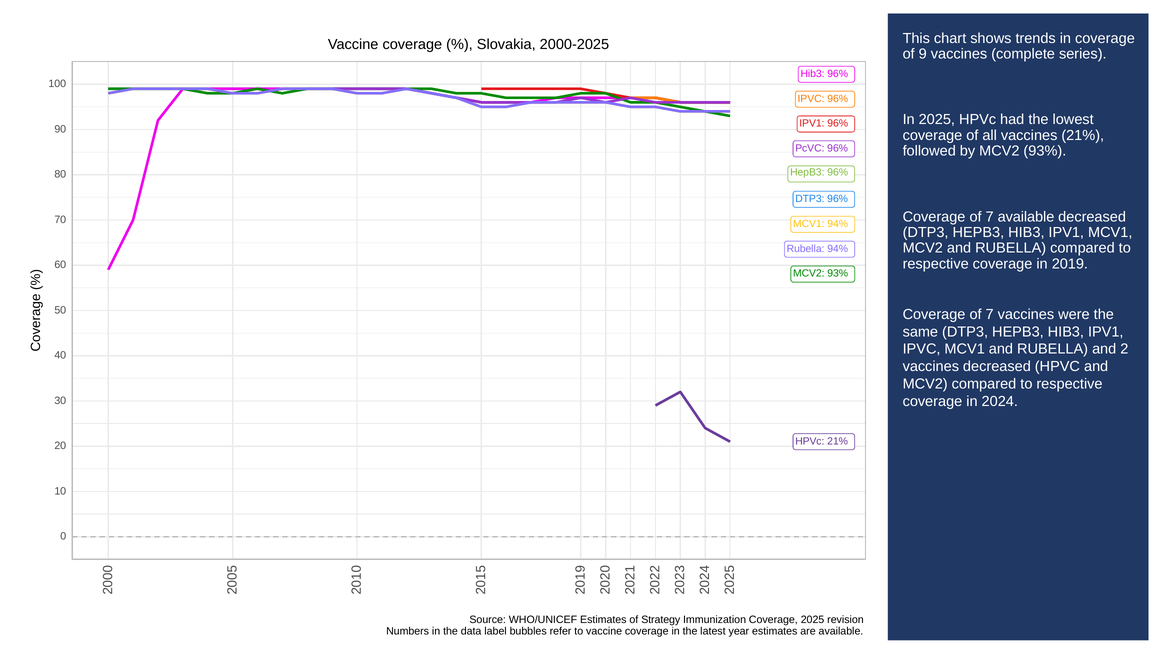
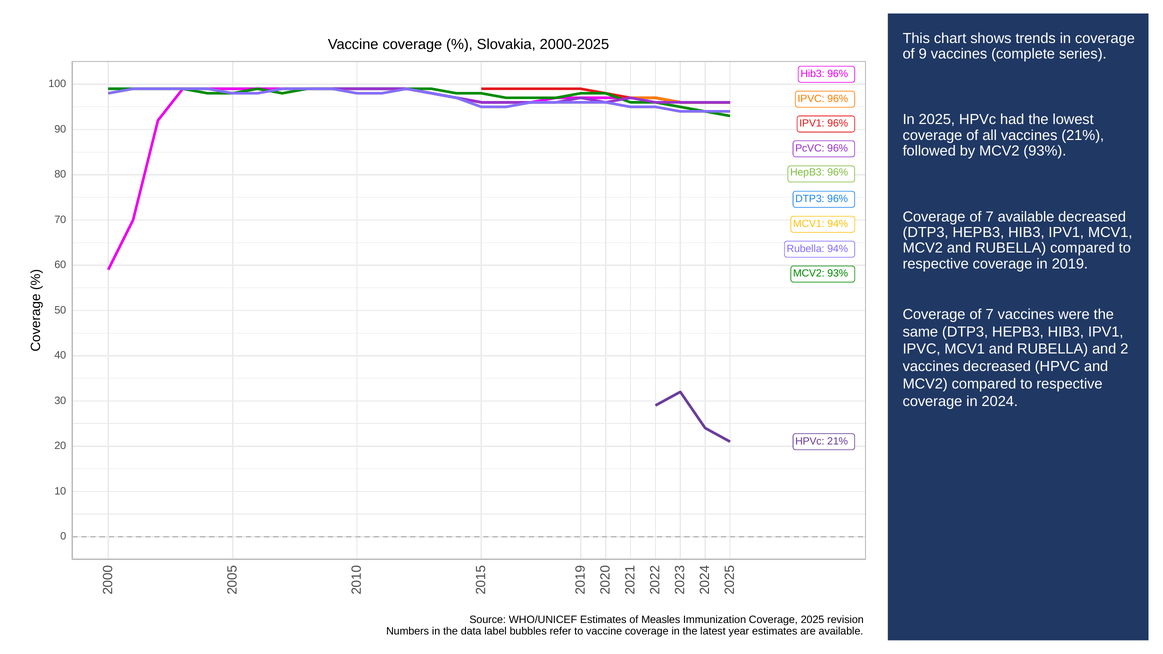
Strategy: Strategy -> Measles (661, 620)
